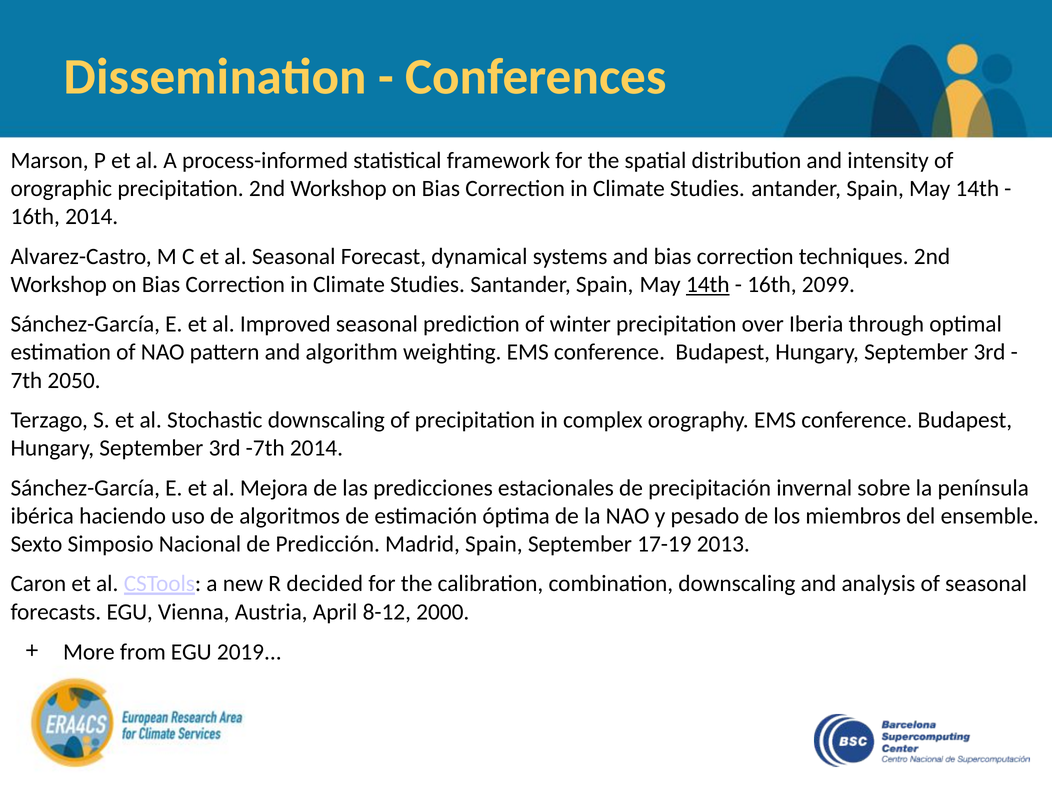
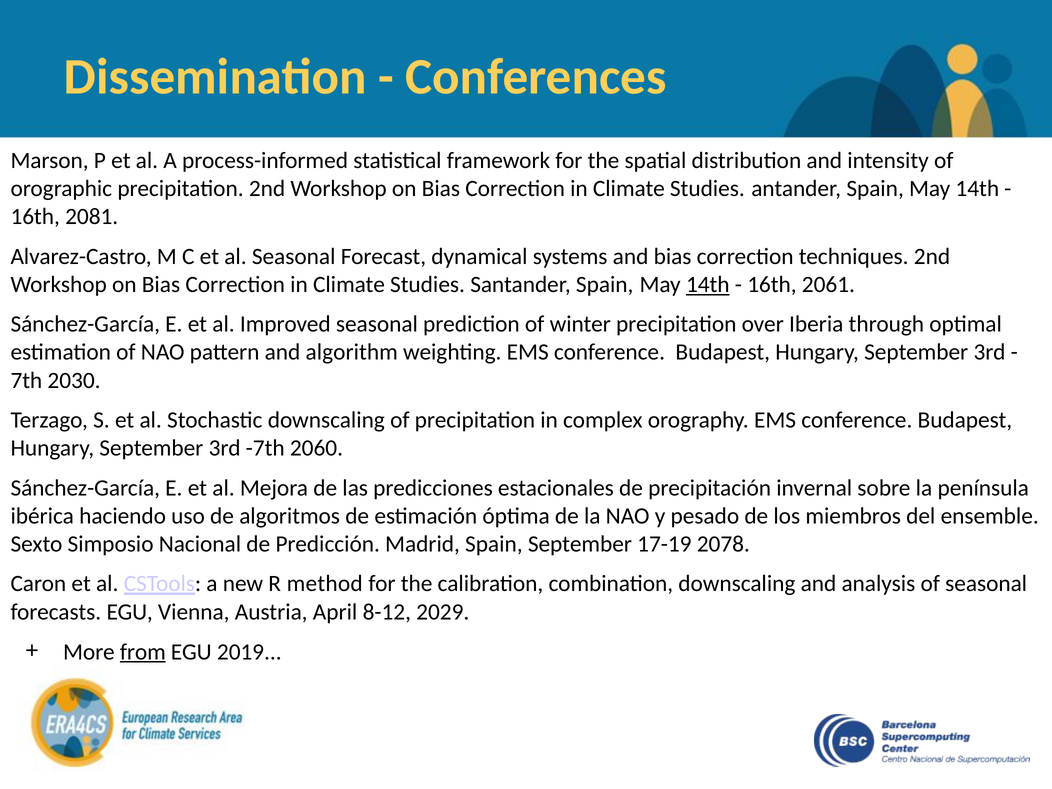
16th 2014: 2014 -> 2081 (92, 217)
2099: 2099 -> 2061 (828, 285)
2050: 2050 -> 2030 (74, 380)
-7th 2014: 2014 -> 2060 (316, 448)
2013: 2013 -> 2078 (723, 544)
decided: decided -> method (325, 584)
2000: 2000 -> 2029 (443, 612)
from underline: none -> present (143, 652)
